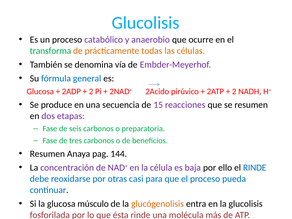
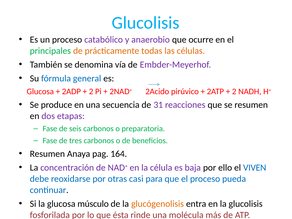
transforma: transforma -> principales (50, 51)
15: 15 -> 31 (158, 105)
144: 144 -> 164 (119, 154)
el RINDE: RINDE -> VIVEN (255, 168)
